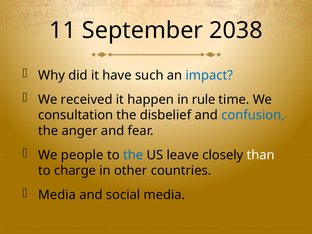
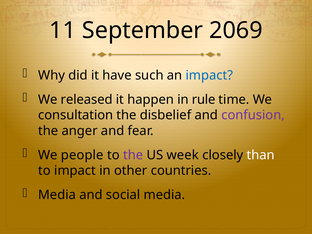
2038: 2038 -> 2069 (236, 31)
received: received -> released (87, 100)
confusion colour: blue -> purple (253, 115)
the colour: blue -> purple (133, 155)
leave: leave -> week (183, 155)
to charge: charge -> impact (75, 171)
